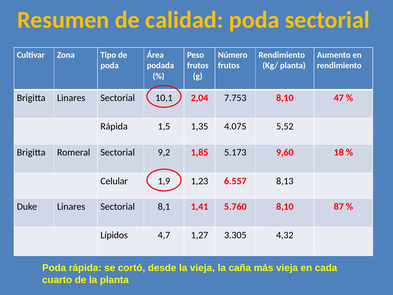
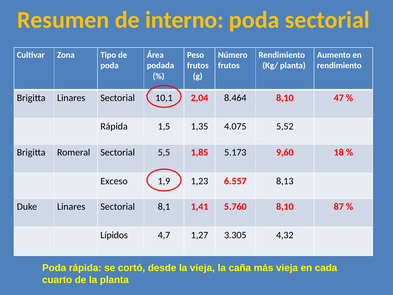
calidad: calidad -> interno (184, 20)
7.753: 7.753 -> 8.464 (235, 98)
9,2: 9,2 -> 5,5 (164, 152)
Celular: Celular -> Exceso (114, 181)
